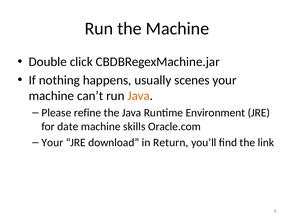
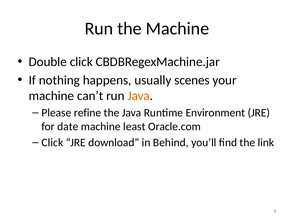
skills: skills -> least (134, 126)
Your: Your -> Click (52, 142)
Return: Return -> Behind (171, 142)
